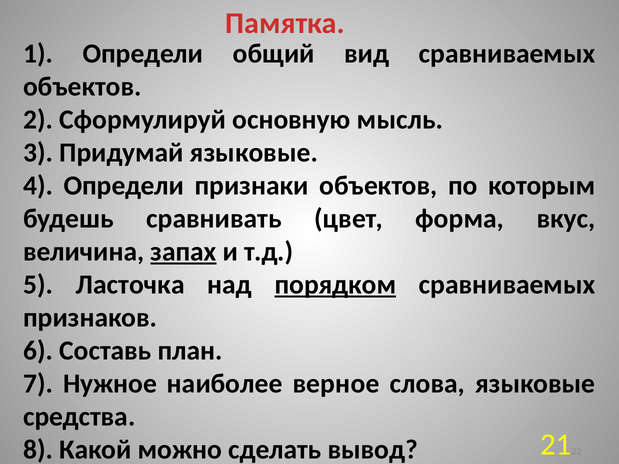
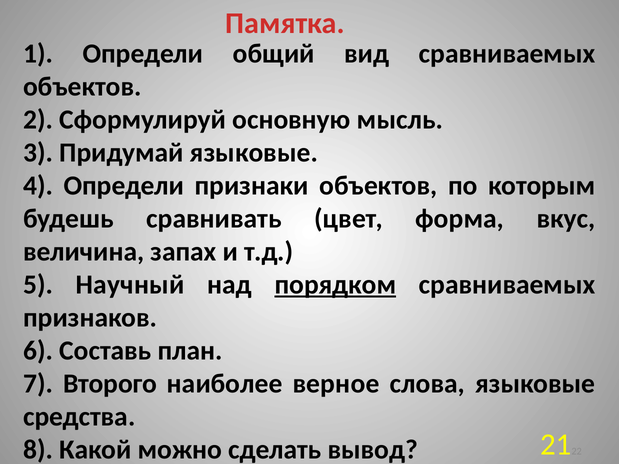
запах underline: present -> none (184, 252)
Ласточка: Ласточка -> Научный (130, 285)
Нужное: Нужное -> Второго (110, 384)
